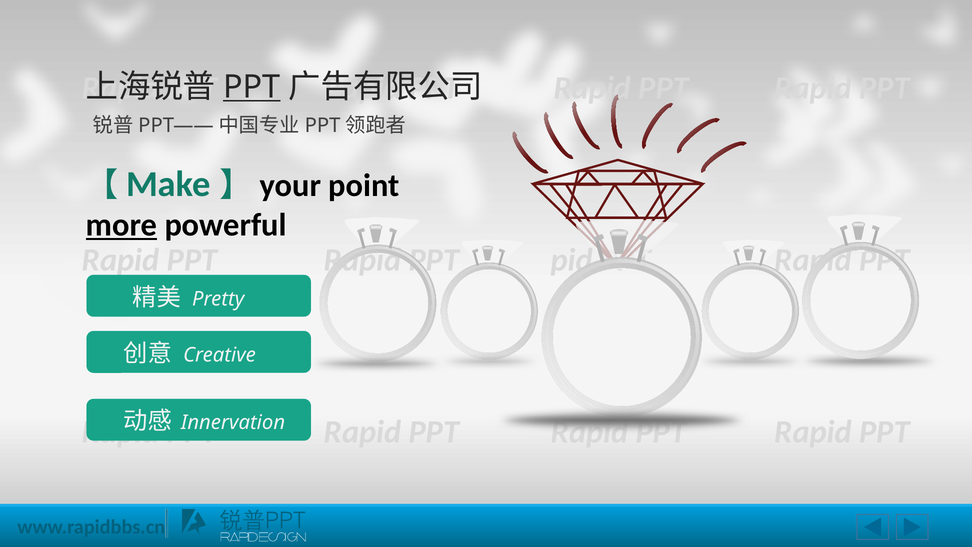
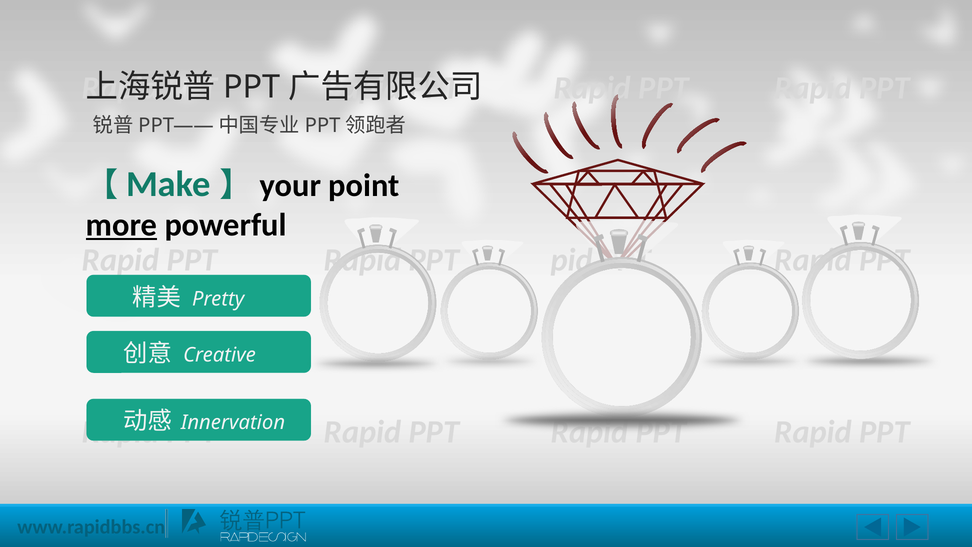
PPT underline: present -> none (252, 87)
